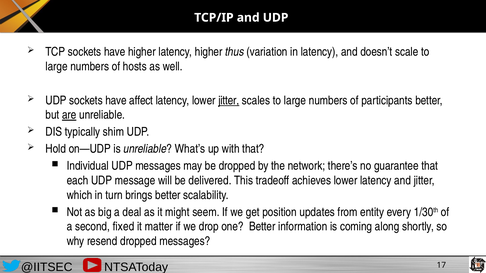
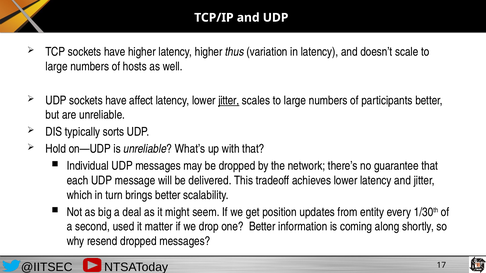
are underline: present -> none (69, 115)
shim: shim -> sorts (114, 132)
fixed: fixed -> used (124, 227)
